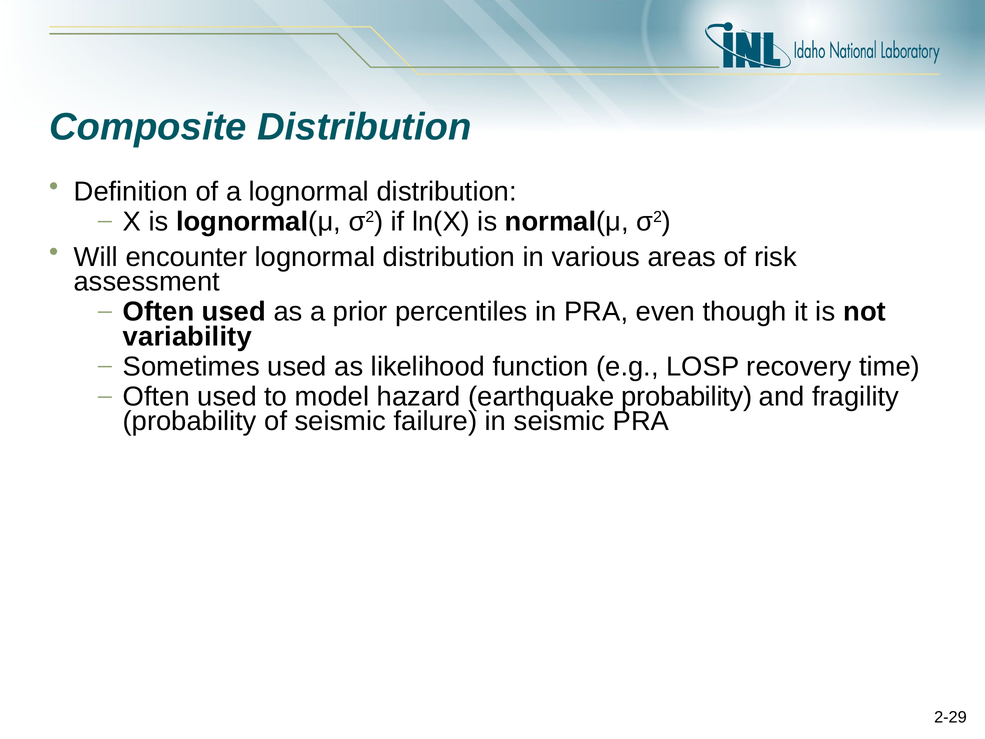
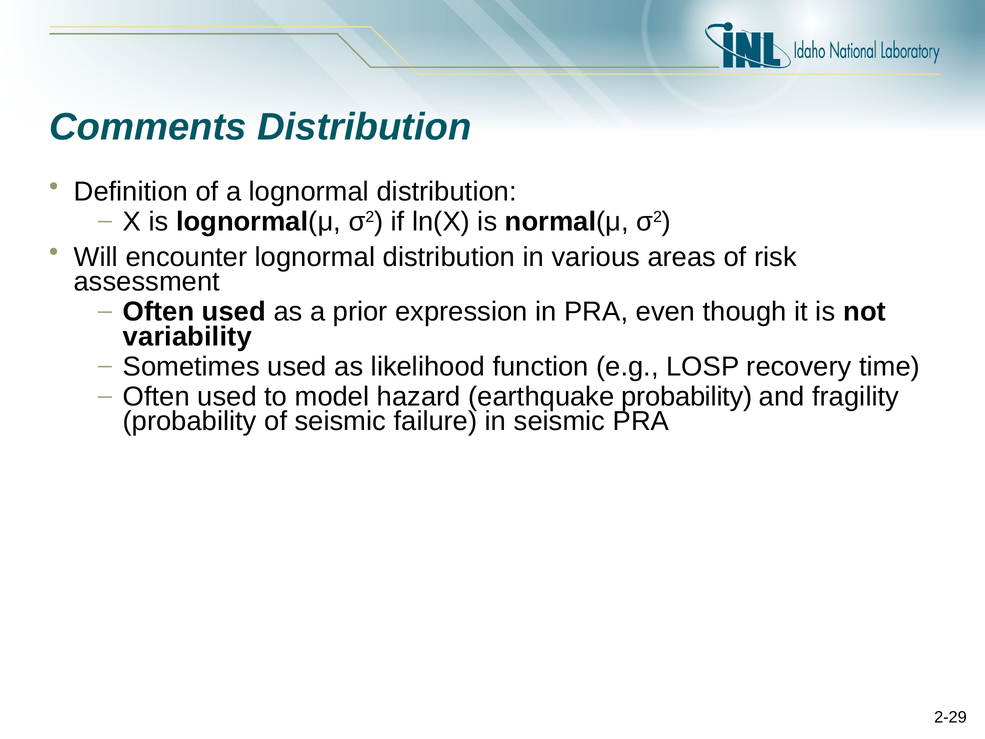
Composite: Composite -> Comments (148, 127)
percentiles: percentiles -> expression (461, 312)
